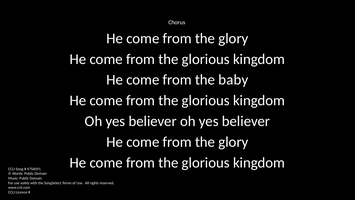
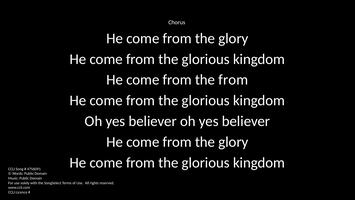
the baby: baby -> from (233, 80)
